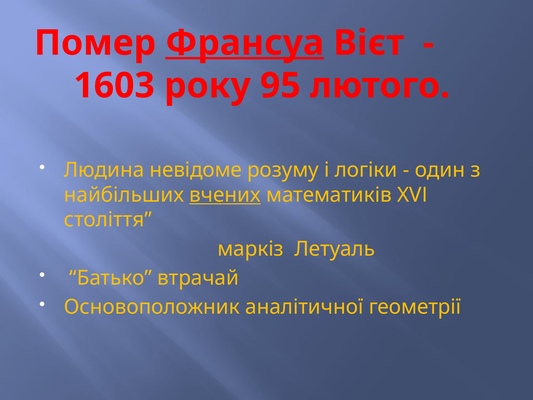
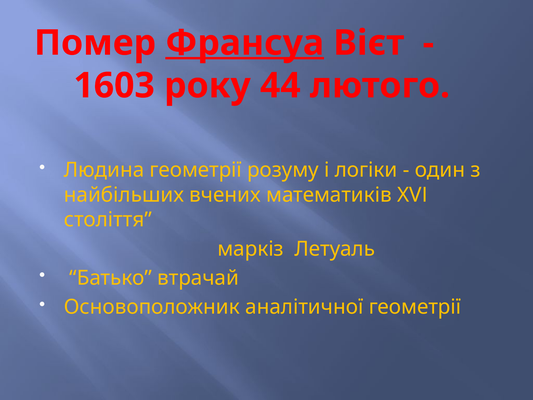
95: 95 -> 44 (280, 86)
Людина невідоме: невідоме -> геометрії (196, 170)
вчених underline: present -> none (225, 195)
